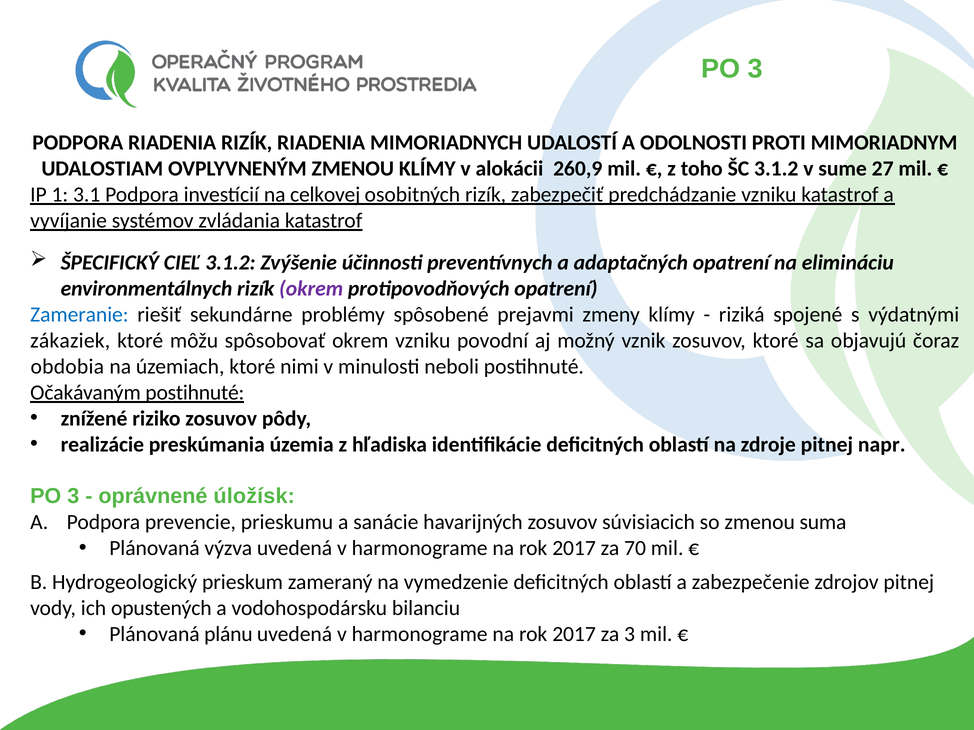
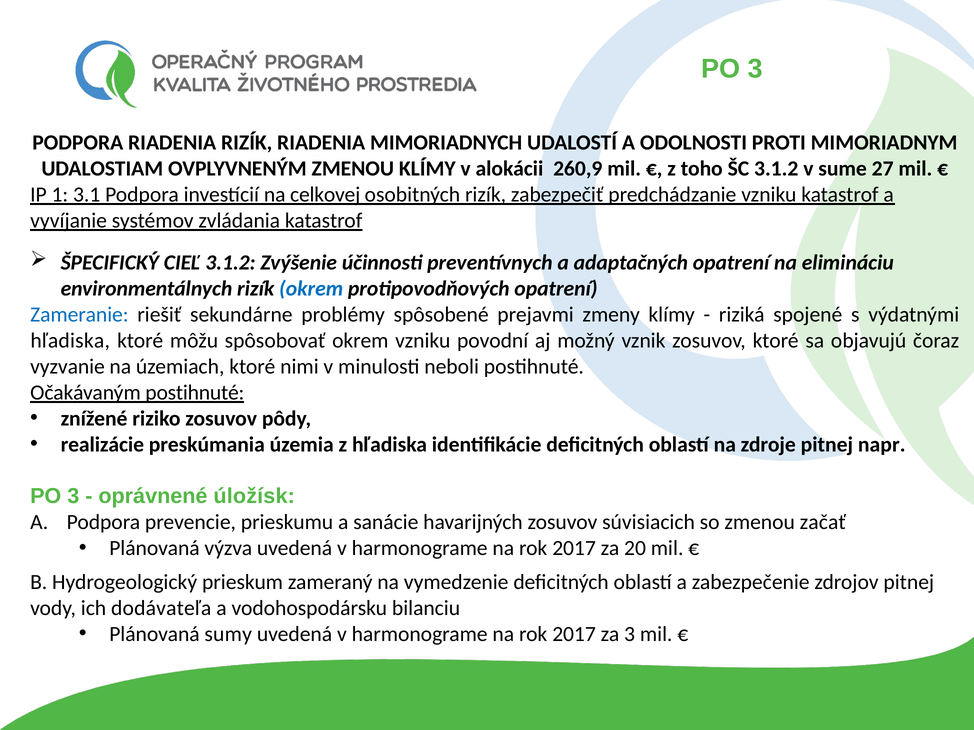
okrem colour: purple -> blue (311, 289)
zákaziek: zákaziek -> hľadiska (70, 341)
obdobia: obdobia -> vyzvanie (67, 367)
suma: suma -> začať (823, 523)
70: 70 -> 20 (635, 549)
opustených: opustených -> dodávateľa (161, 609)
plánu: plánu -> sumy (228, 635)
